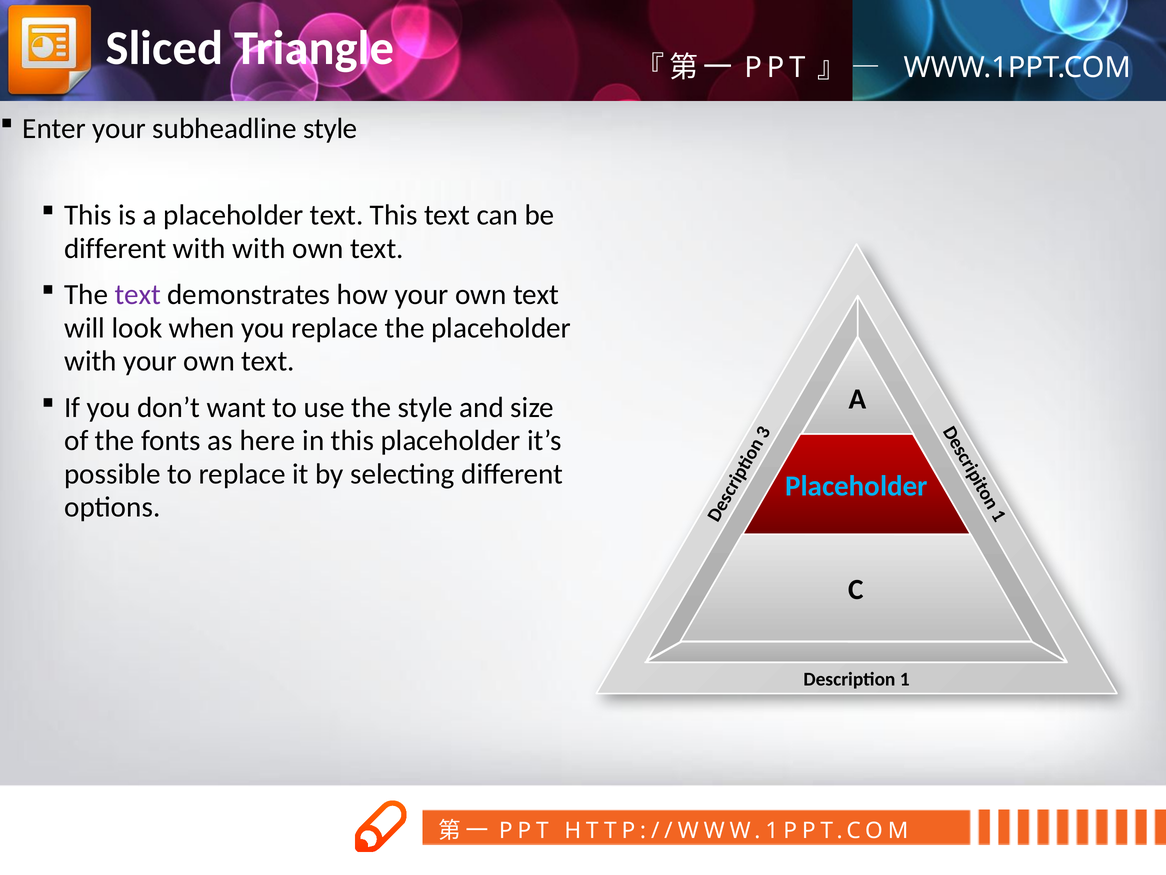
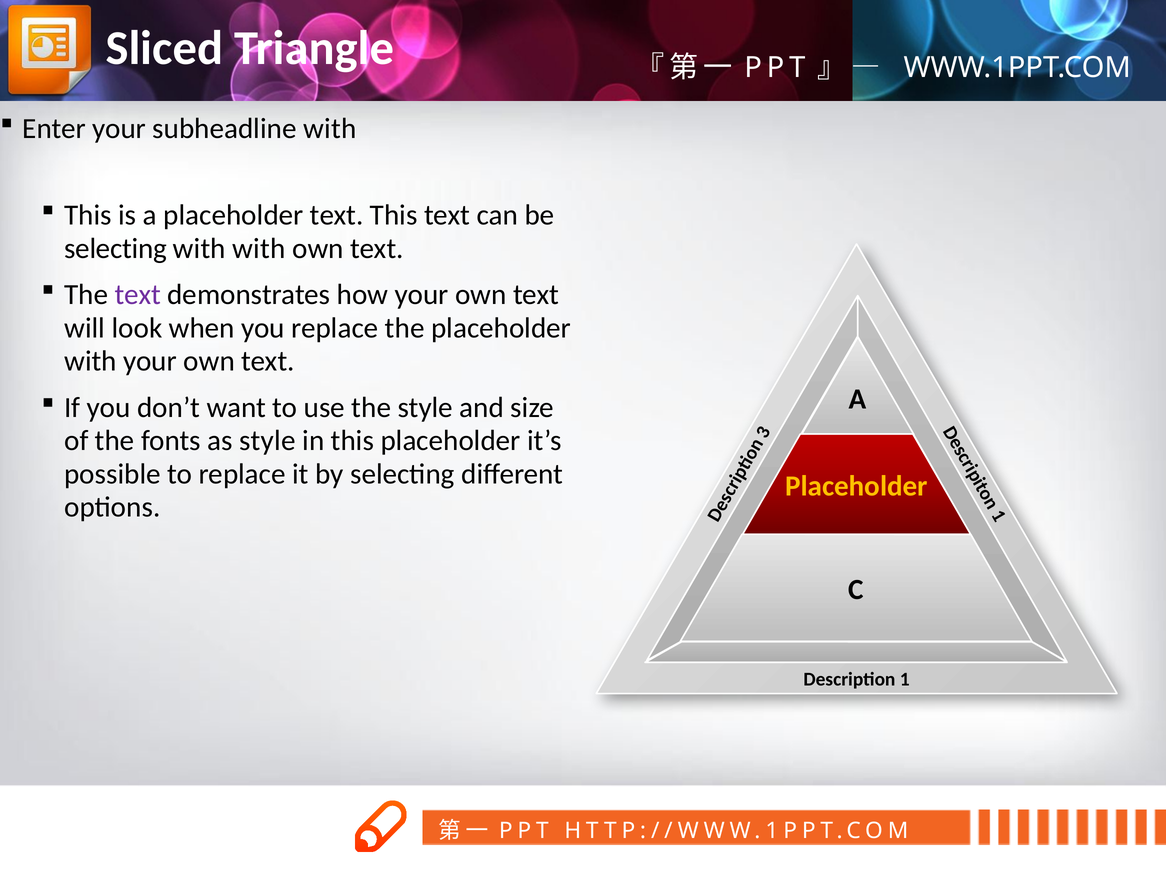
subheadline style: style -> with (330, 129)
different: different -> selecting (116, 248)
as here: here -> style (267, 440)
Placeholder colour: light blue -> yellow (856, 486)
